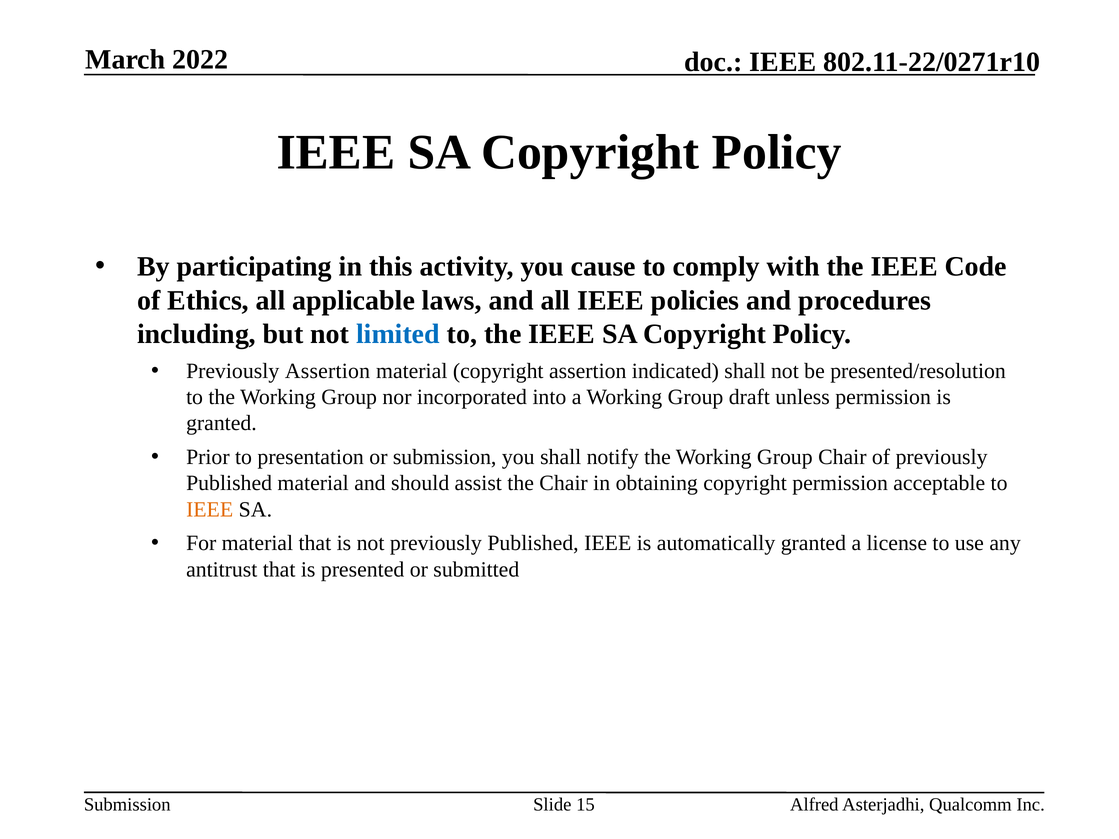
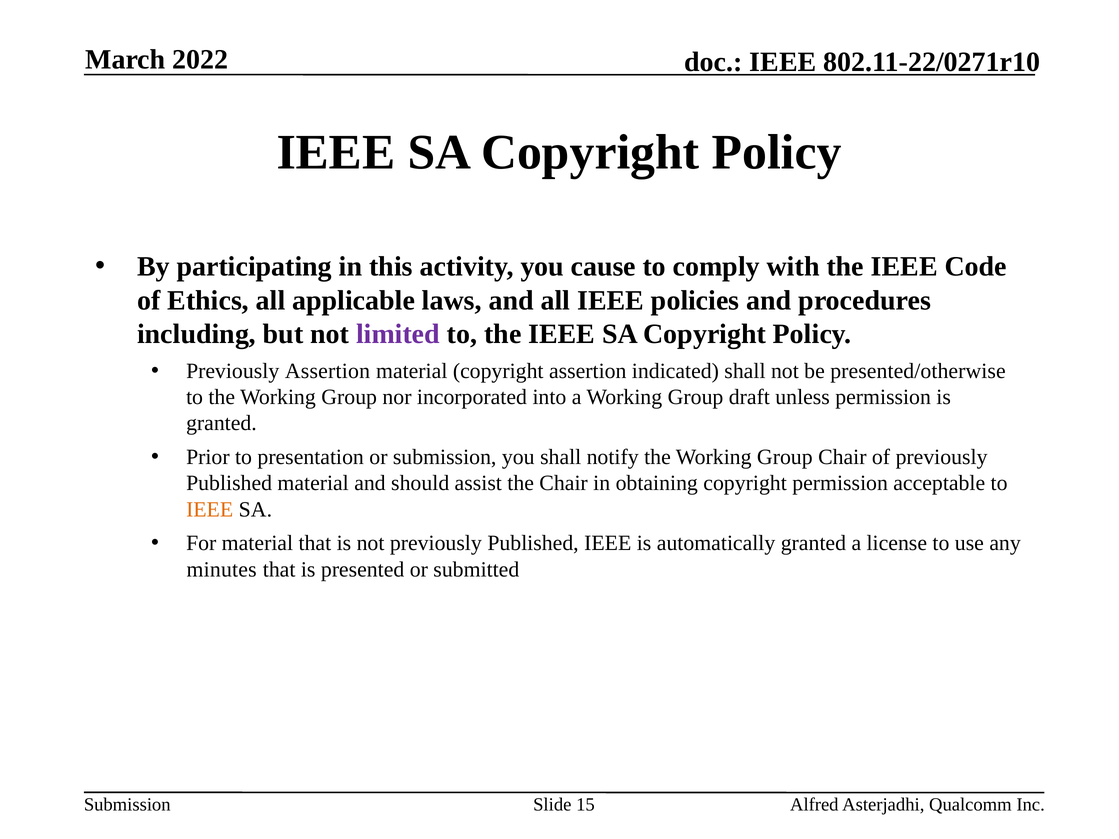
limited colour: blue -> purple (398, 334)
presented/resolution: presented/resolution -> presented/otherwise (918, 371)
antitrust: antitrust -> minutes (222, 569)
